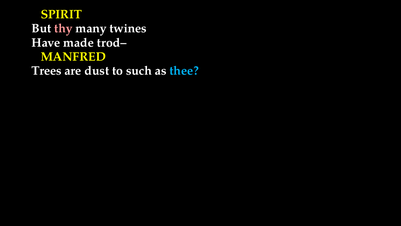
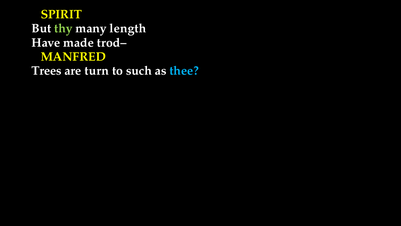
thy colour: pink -> light green (63, 28)
twines: twines -> length (128, 28)
dust: dust -> turn (97, 71)
